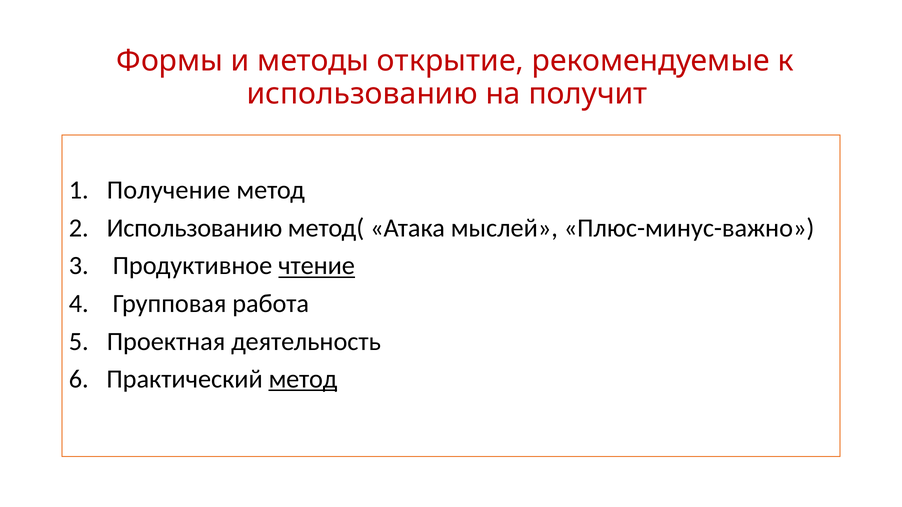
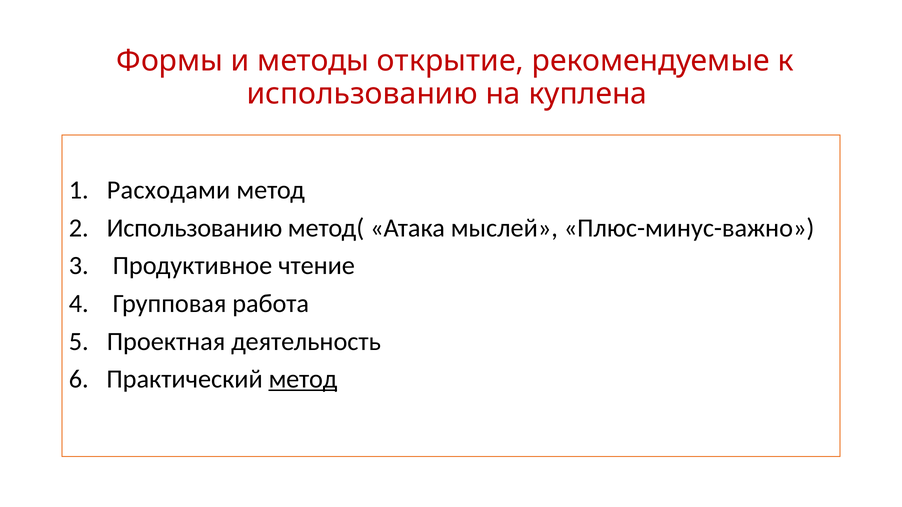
получит: получит -> куплена (588, 94)
Получение: Получение -> Расходами (169, 190)
чтение underline: present -> none (317, 266)
